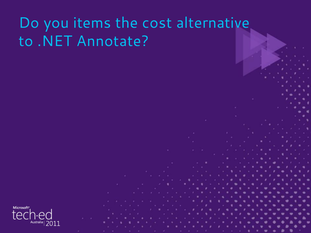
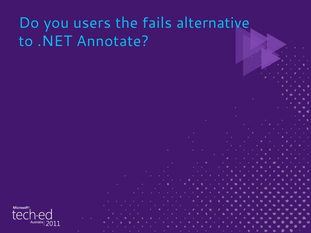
items: items -> users (92, 23)
cost: cost -> fails (157, 23)
